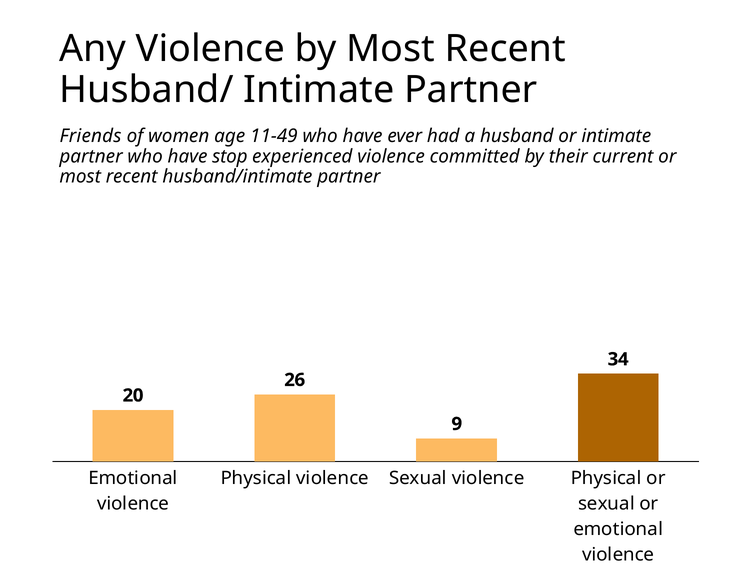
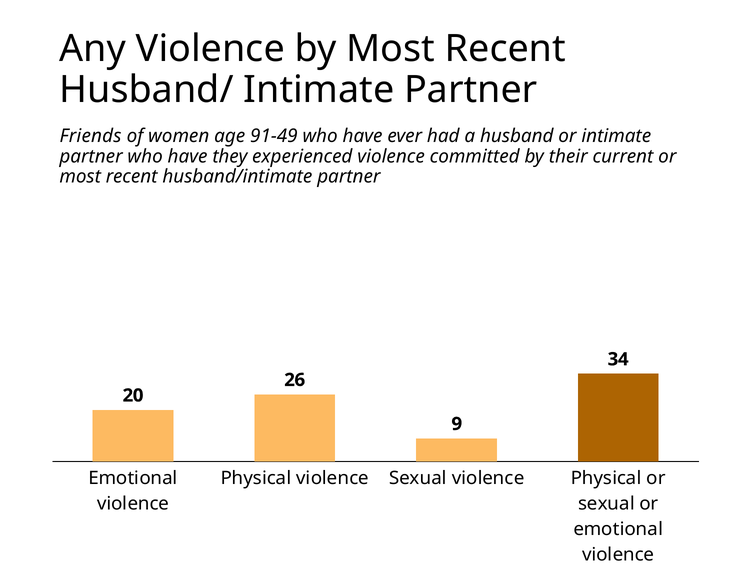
11-49: 11-49 -> 91-49 (274, 136)
stop: stop -> they (230, 156)
